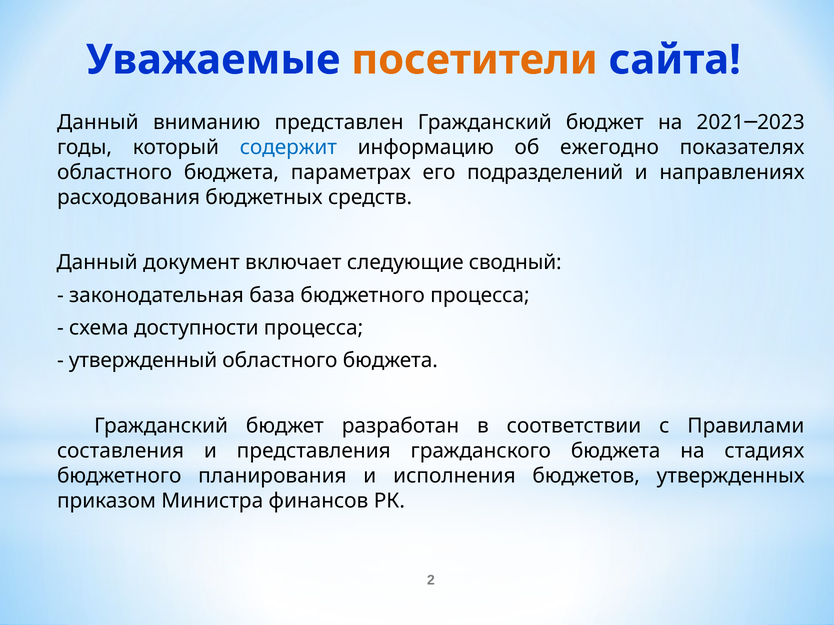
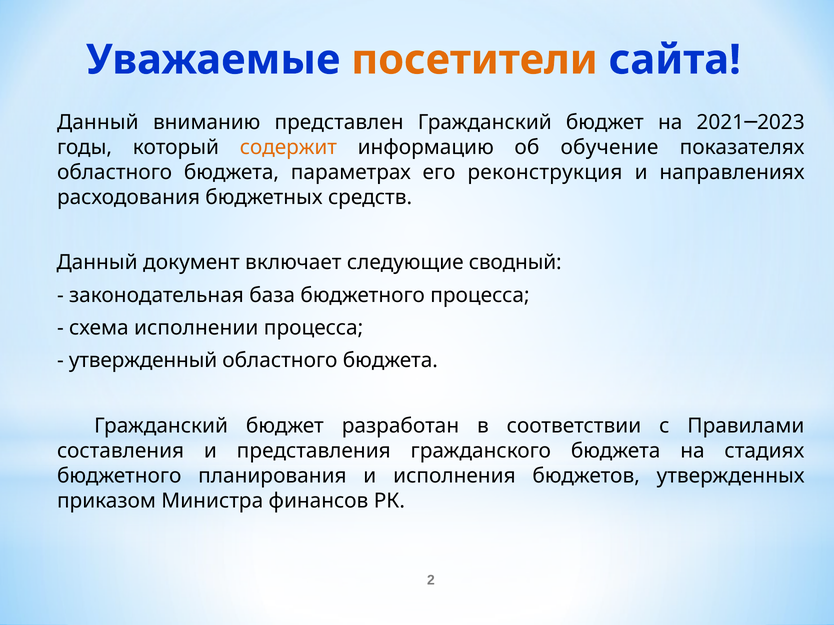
содержит colour: blue -> orange (288, 147)
ежегодно: ежегодно -> обучение (609, 147)
подразделений: подразделений -> реконструкция (545, 172)
доступности: доступности -> исполнении (196, 328)
